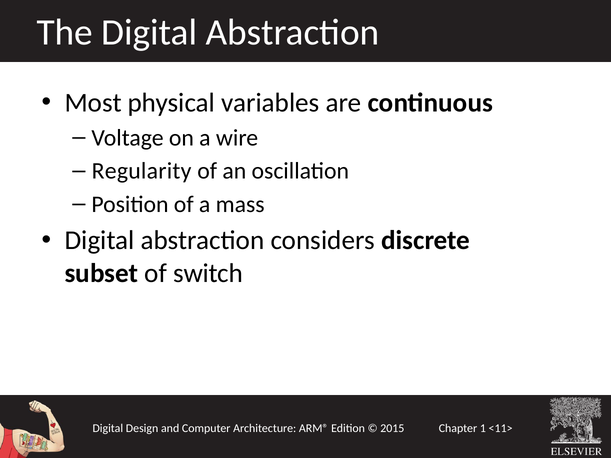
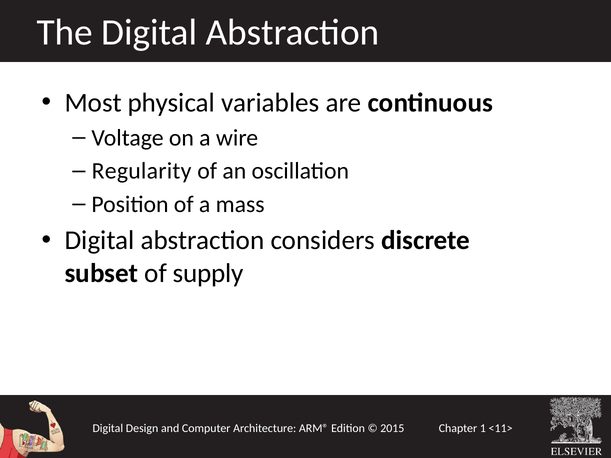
switch: switch -> supply (208, 273)
